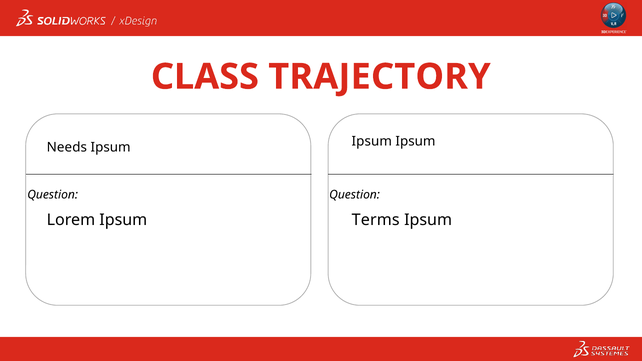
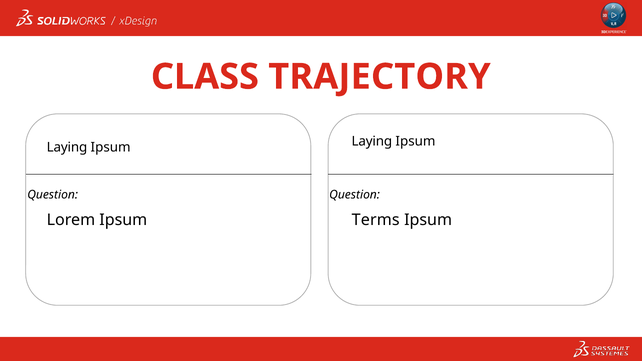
Needs: Needs -> Laying (67, 148)
Ipsum: Ipsum -> Laying (372, 142)
